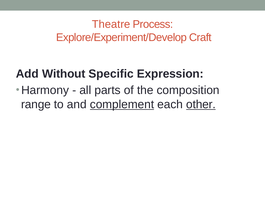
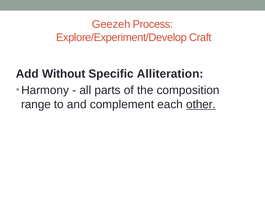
Theatre: Theatre -> Geezeh (111, 24)
Expression: Expression -> Alliteration (170, 74)
complement underline: present -> none (122, 104)
